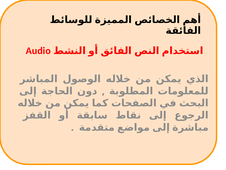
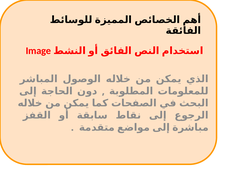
Audio: Audio -> Image (38, 51)
